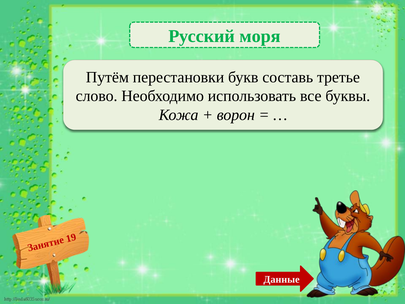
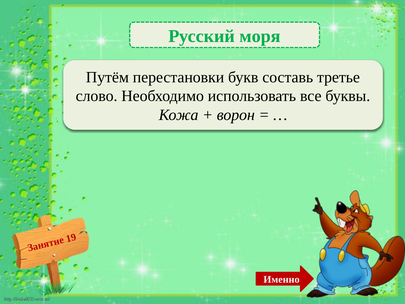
Данные: Данные -> Именно (282, 279)
